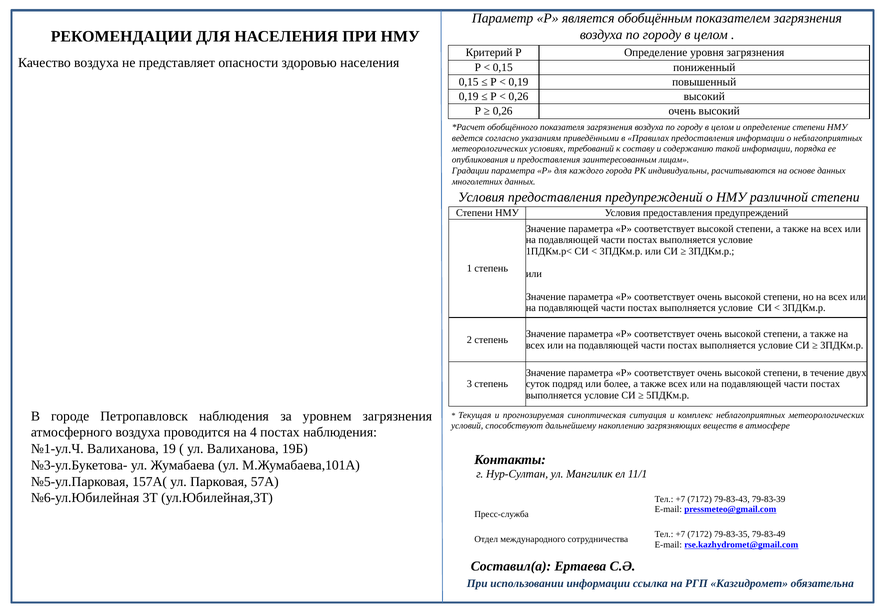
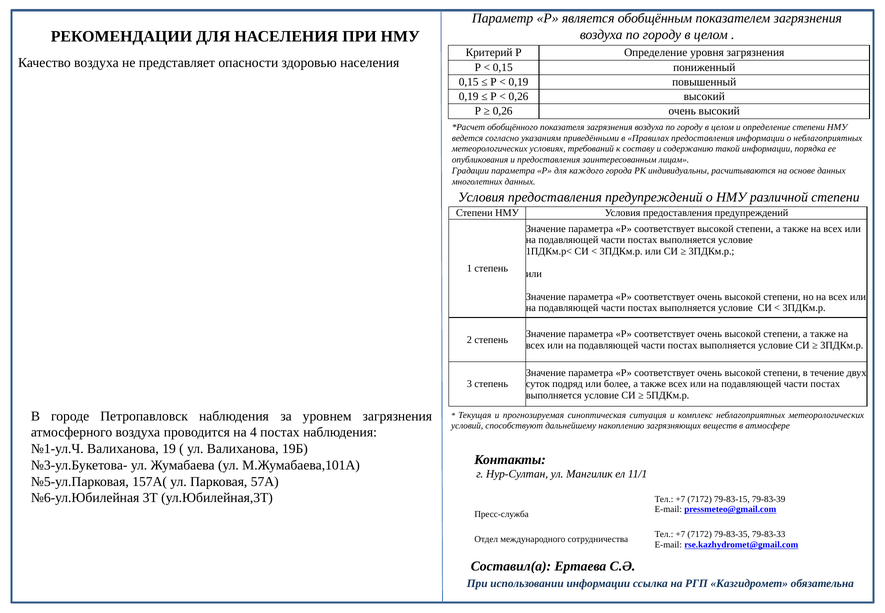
79-83-43: 79-83-43 -> 79-83-15 (732, 499)
79-83-49: 79-83-49 -> 79-83-33 (769, 534)
